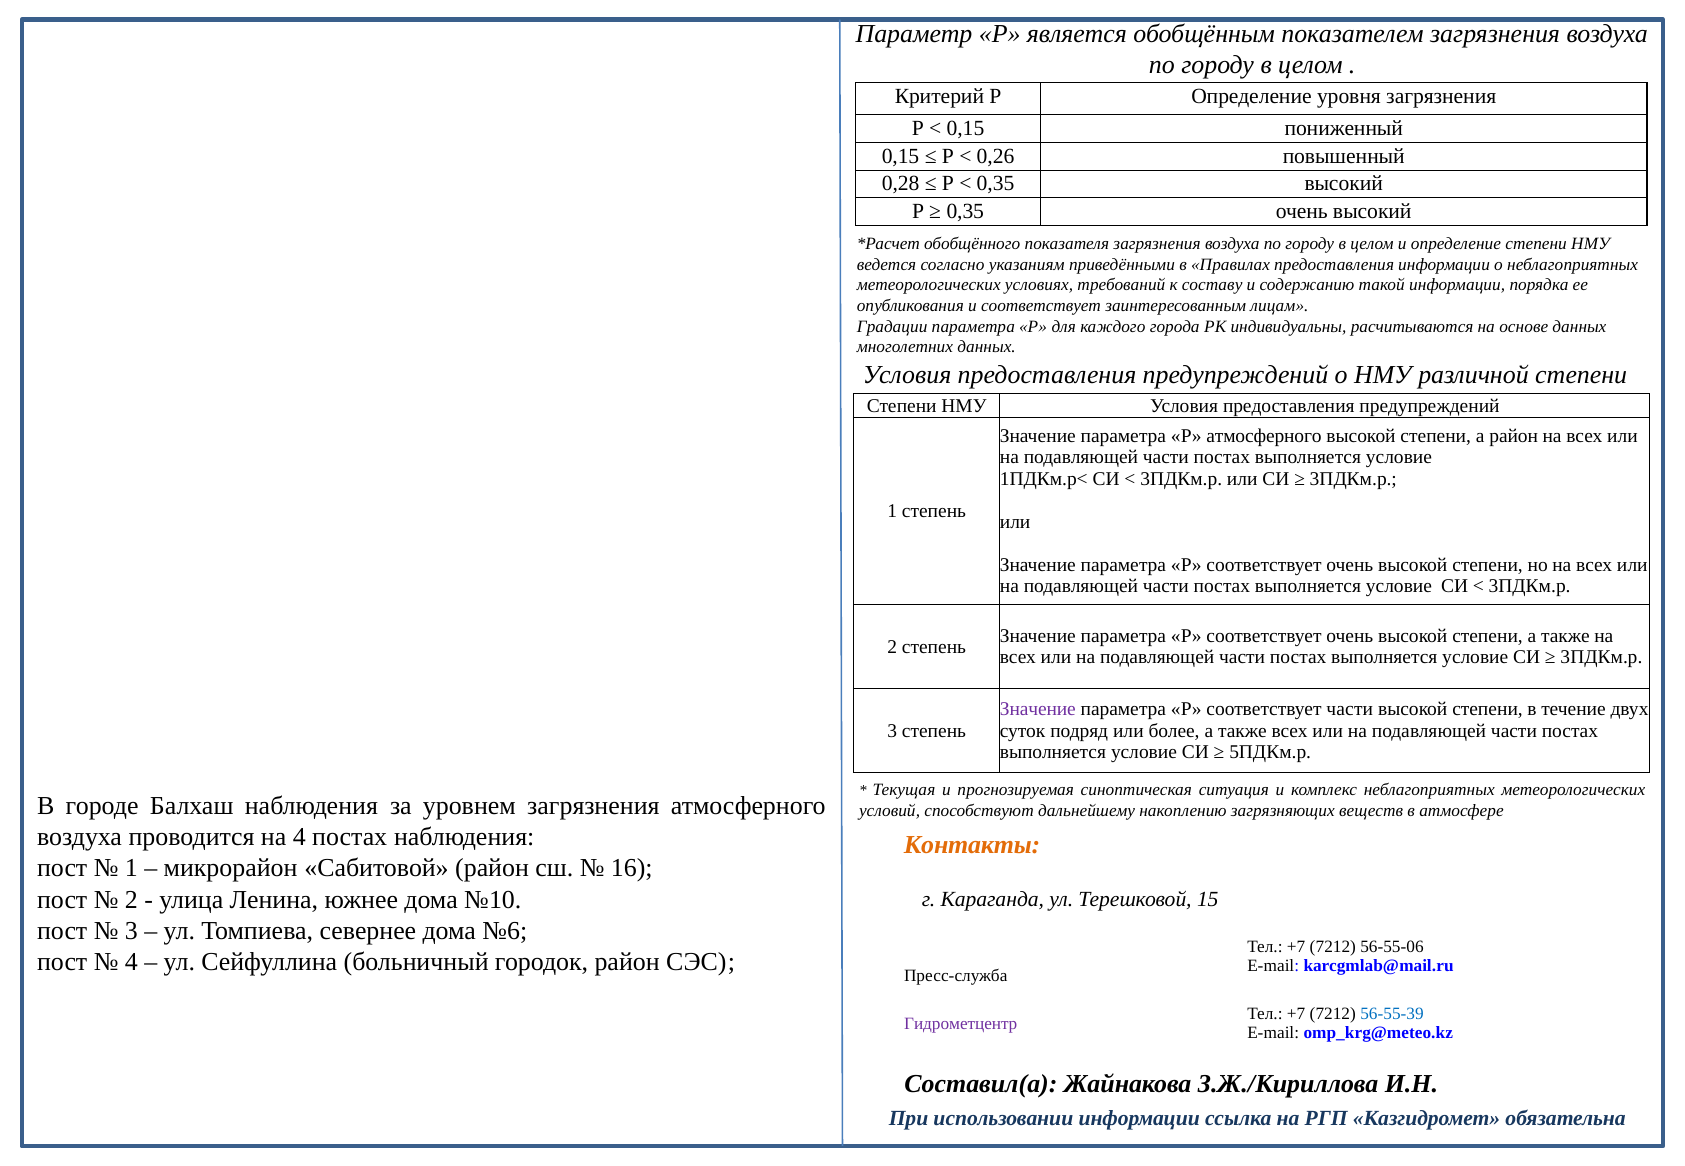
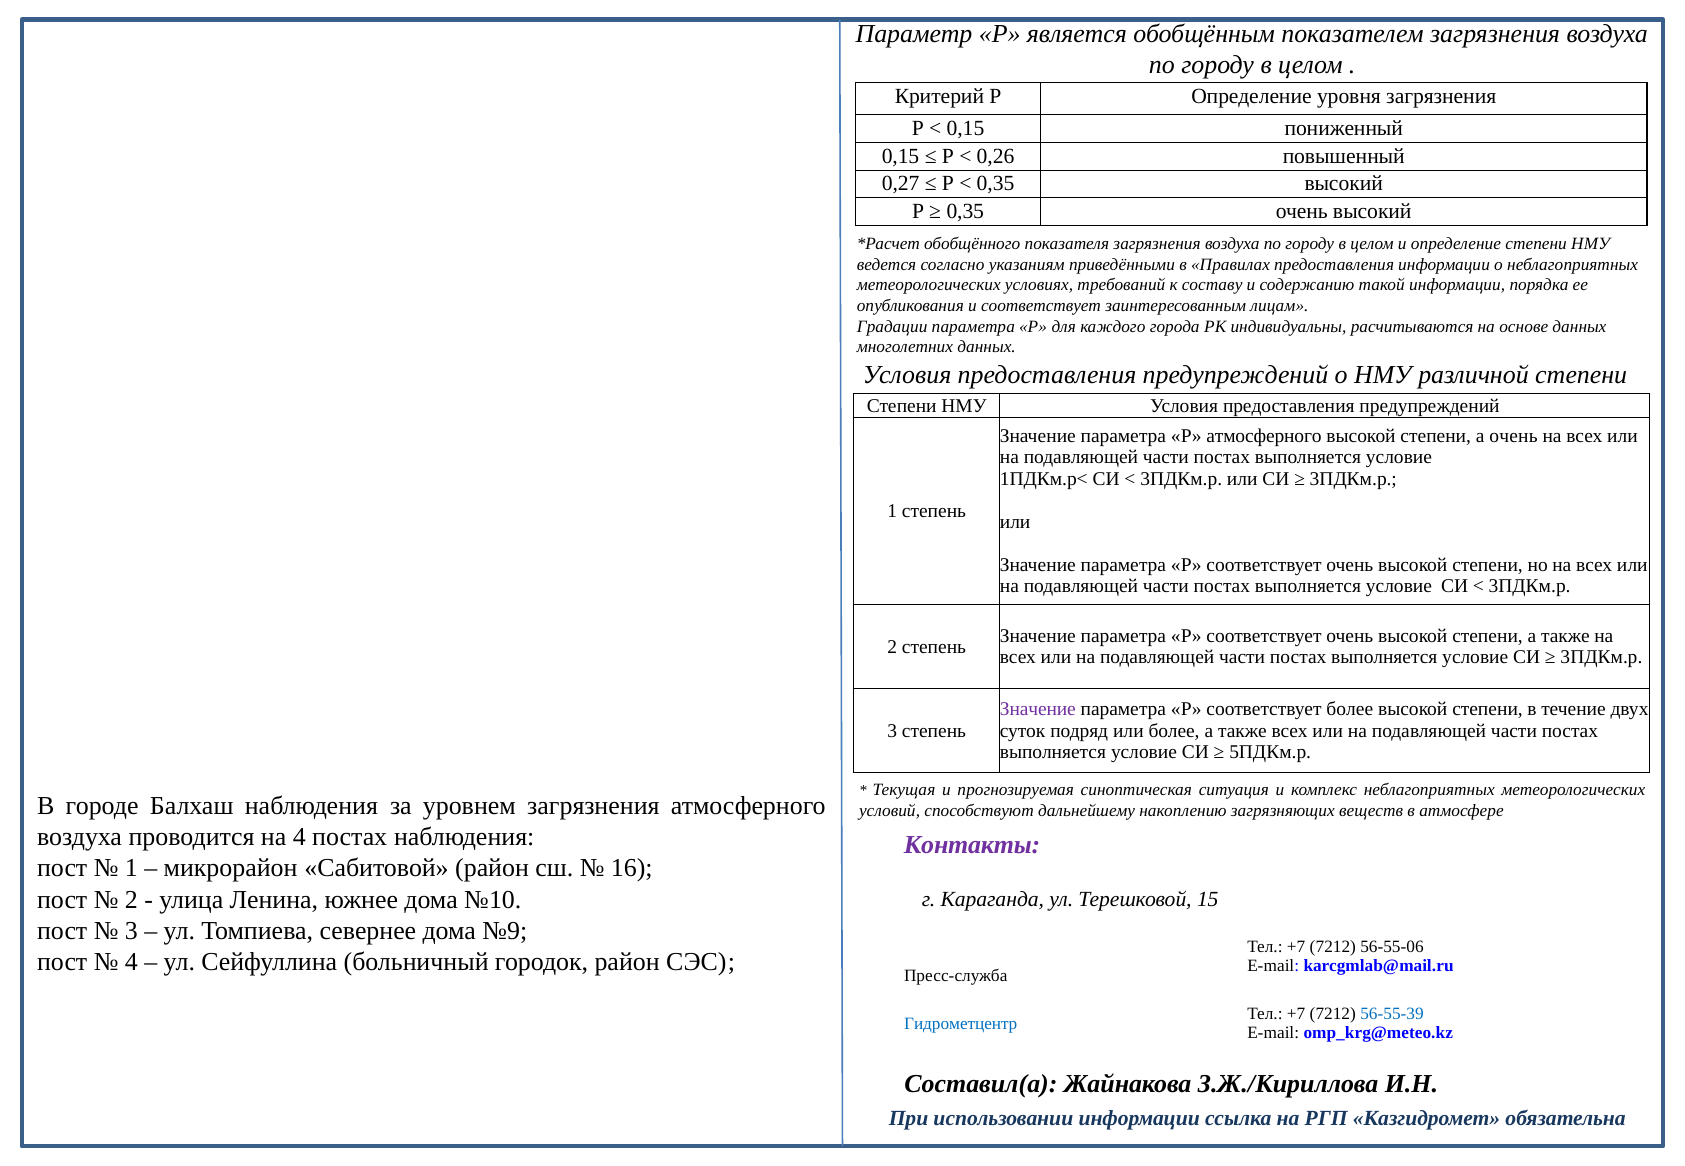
0,28: 0,28 -> 0,27 (901, 184)
а район: район -> очень (1514, 436)
соответствует части: части -> более (1350, 710)
Контакты colour: orange -> purple (972, 845)
№6: №6 -> №9 (505, 931)
Гидрометцентр colour: purple -> blue (961, 1024)
